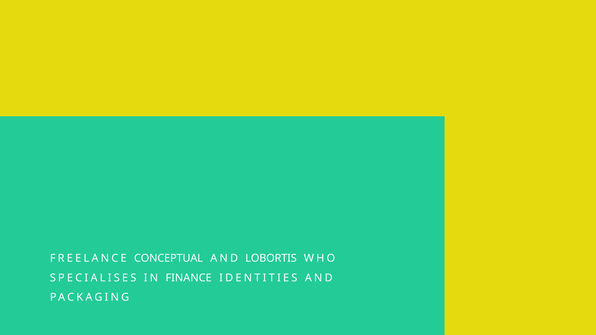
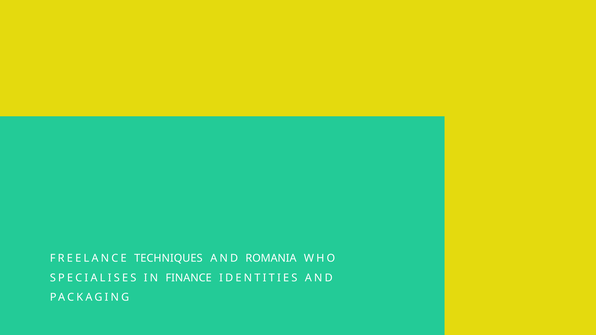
CONCEPTUAL: CONCEPTUAL -> TECHNIQUES (168, 258)
LOBORTIS: LOBORTIS -> ROMANIA (271, 258)
